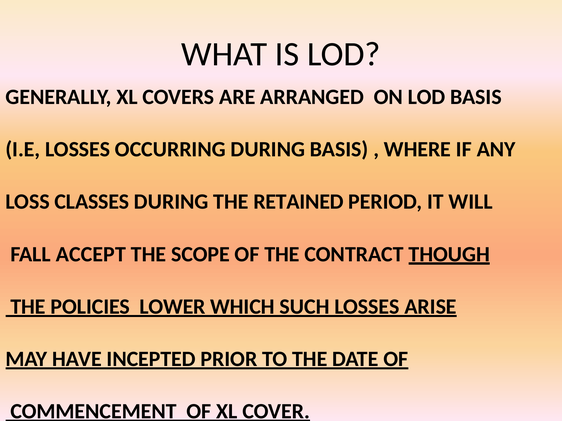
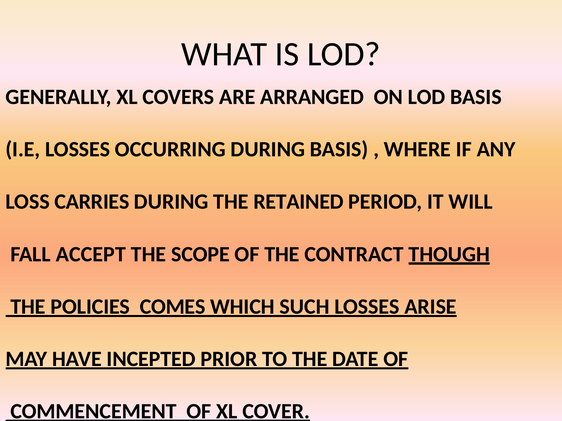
CLASSES: CLASSES -> CARRIES (92, 202)
LOWER: LOWER -> COMES (173, 307)
